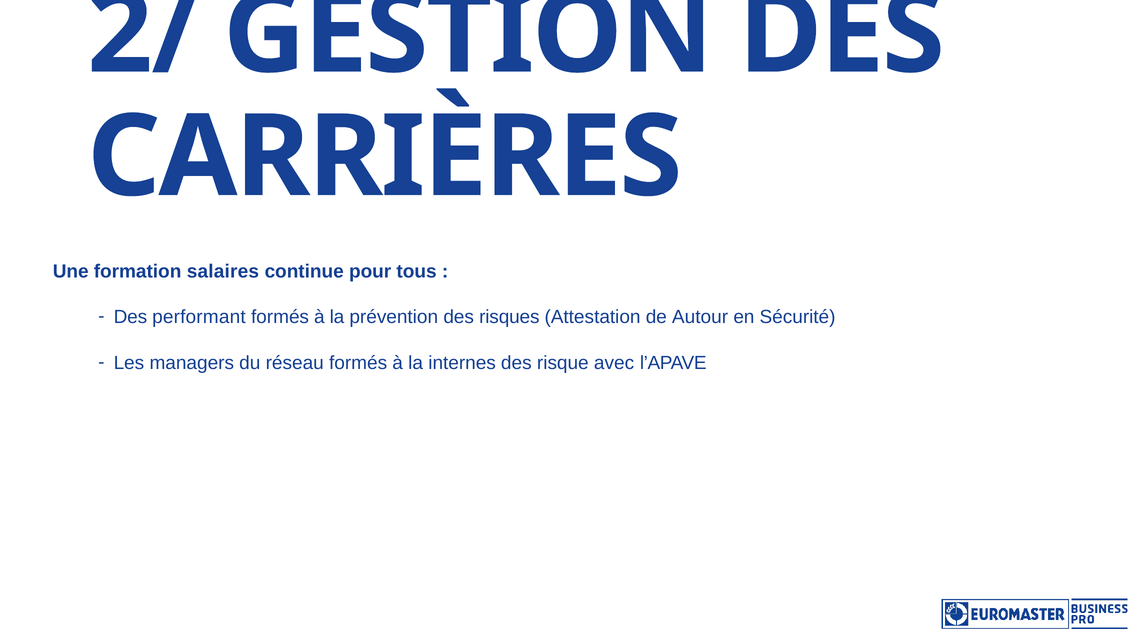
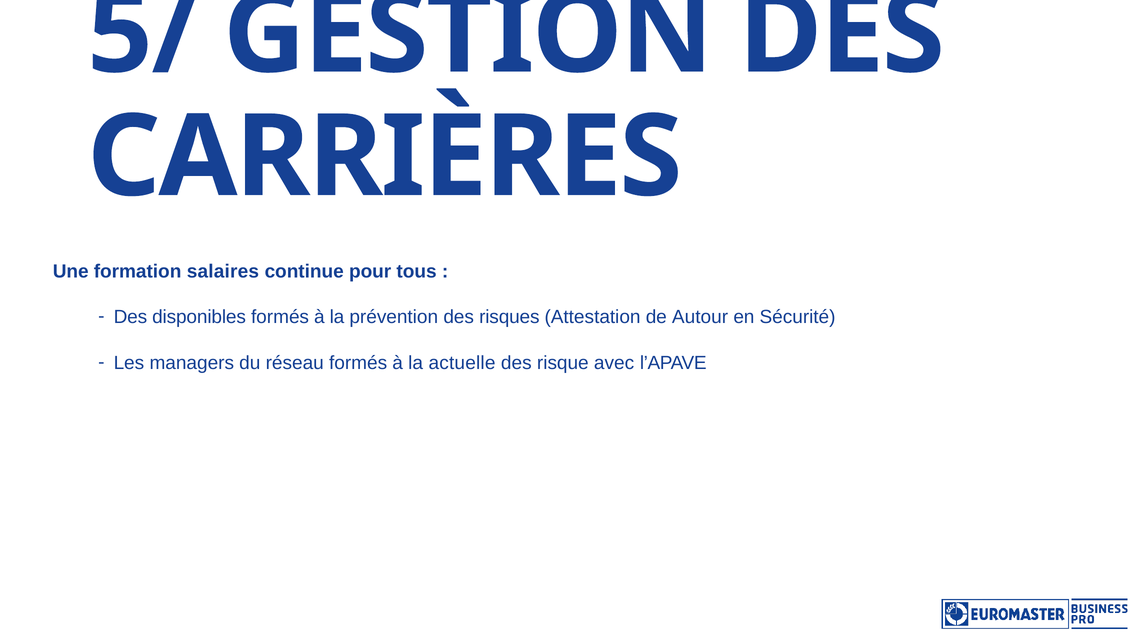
2/: 2/ -> 5/ (143, 34)
performant: performant -> disponibles (199, 317)
internes: internes -> actuelle (462, 363)
